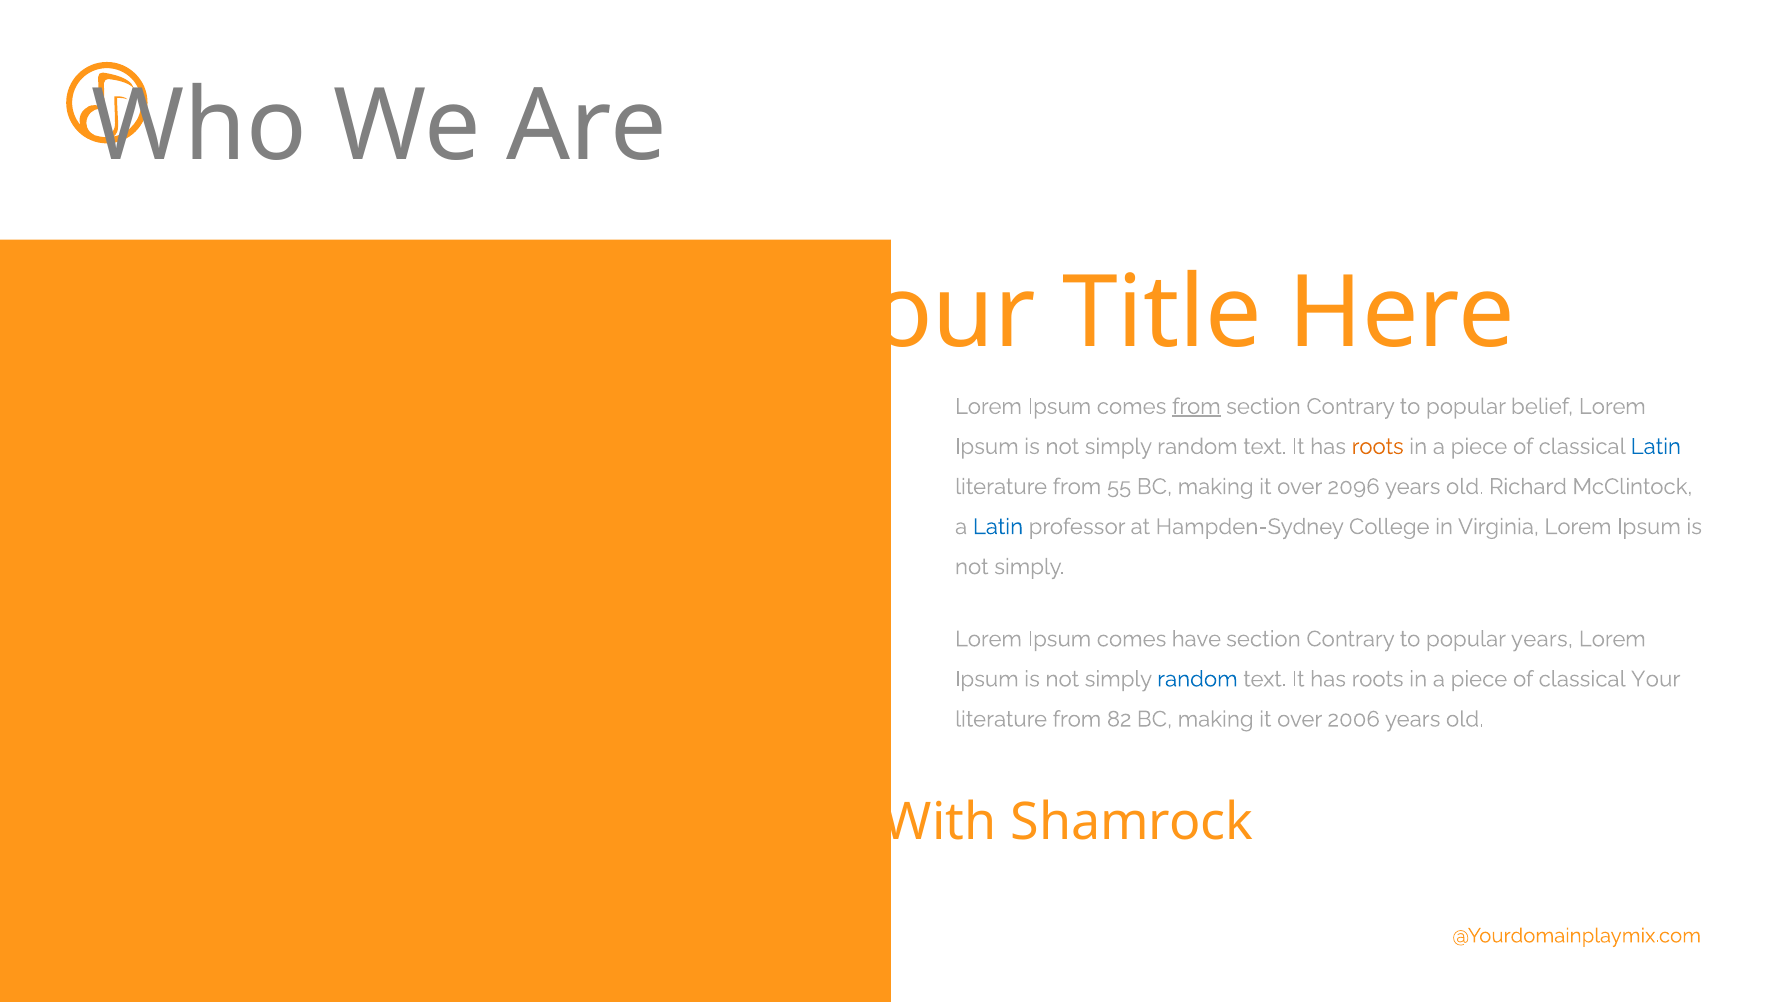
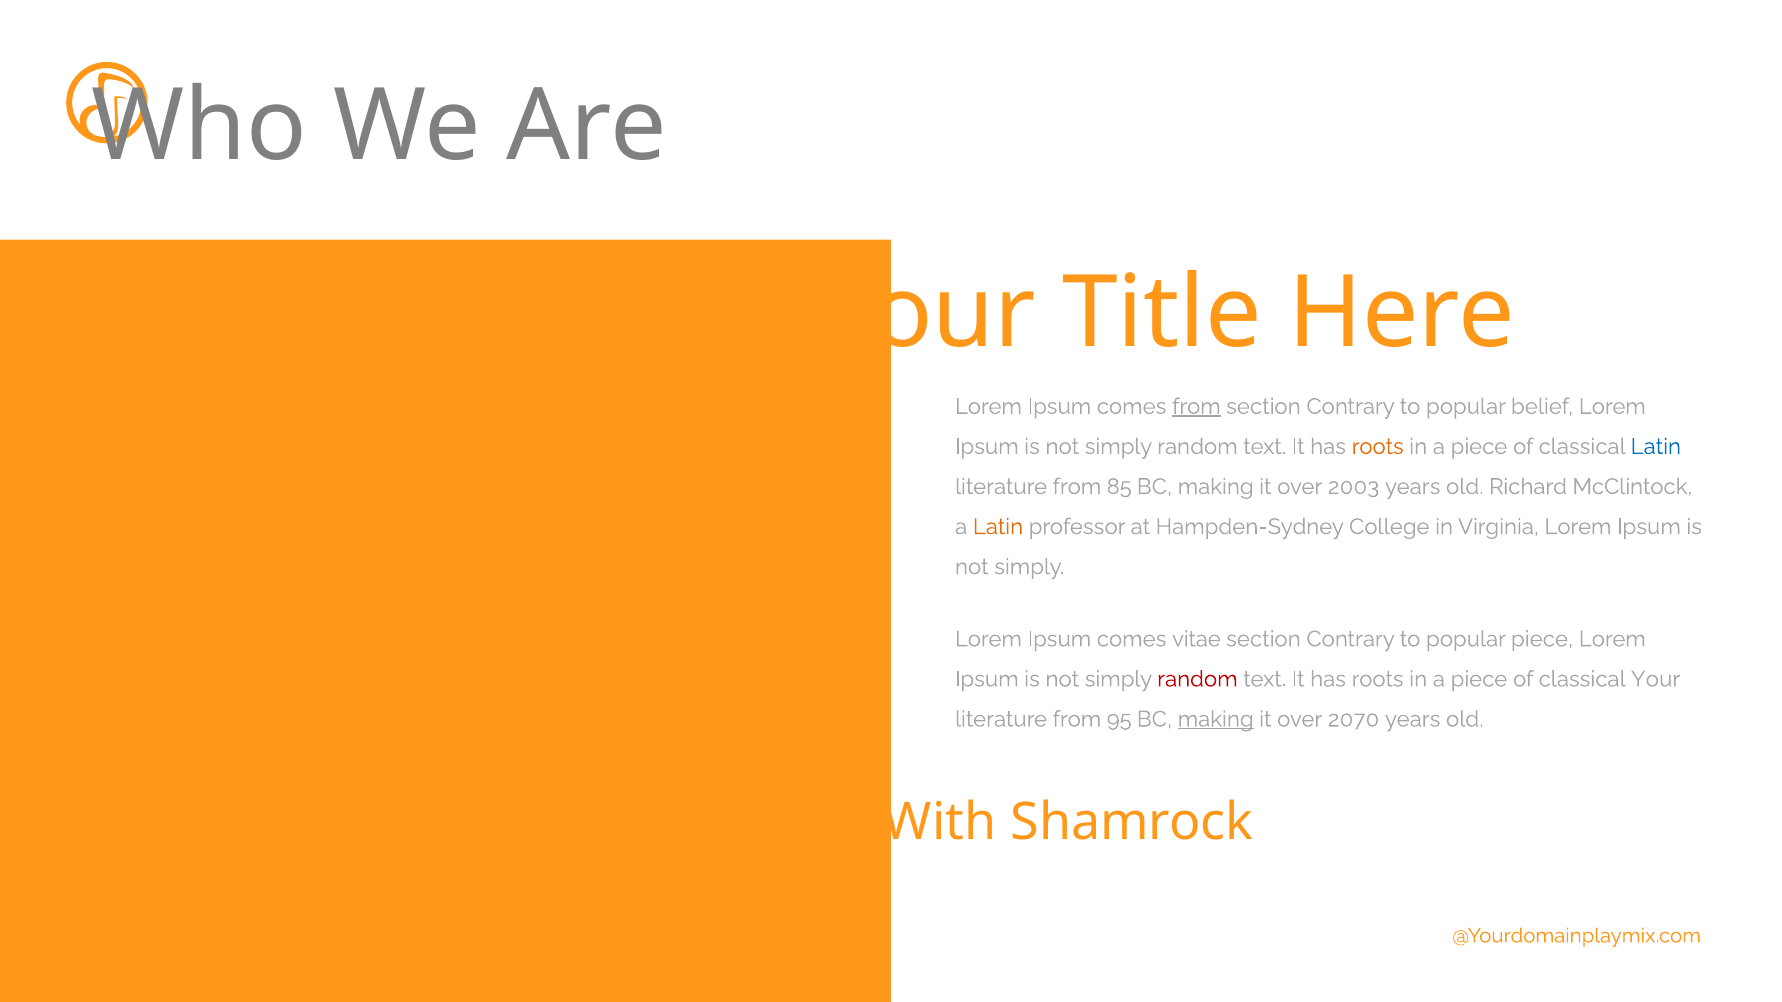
55: 55 -> 85 (1119, 487)
2096: 2096 -> 2003 (1354, 487)
Latin colour: blue -> orange (998, 527)
have: have -> vitae (1196, 639)
popular years: years -> piece (1542, 639)
random colour: blue -> red (1197, 679)
82: 82 -> 95 (1119, 719)
making underline: none -> present (1216, 719)
2006: 2006 -> 2070 (1354, 719)
